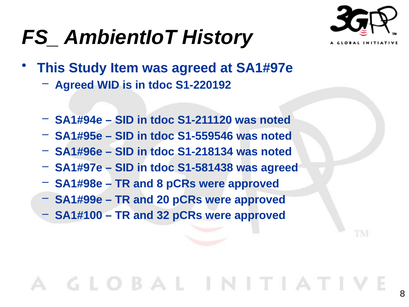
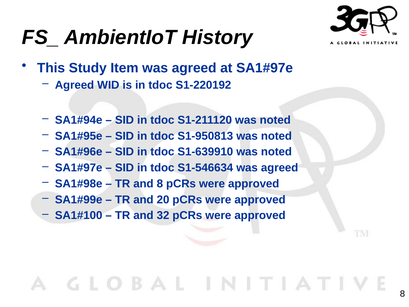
S1-559546: S1-559546 -> S1-950813 (205, 136)
S1-218134: S1-218134 -> S1-639910 (205, 152)
S1-581438: S1-581438 -> S1-546634 (205, 168)
